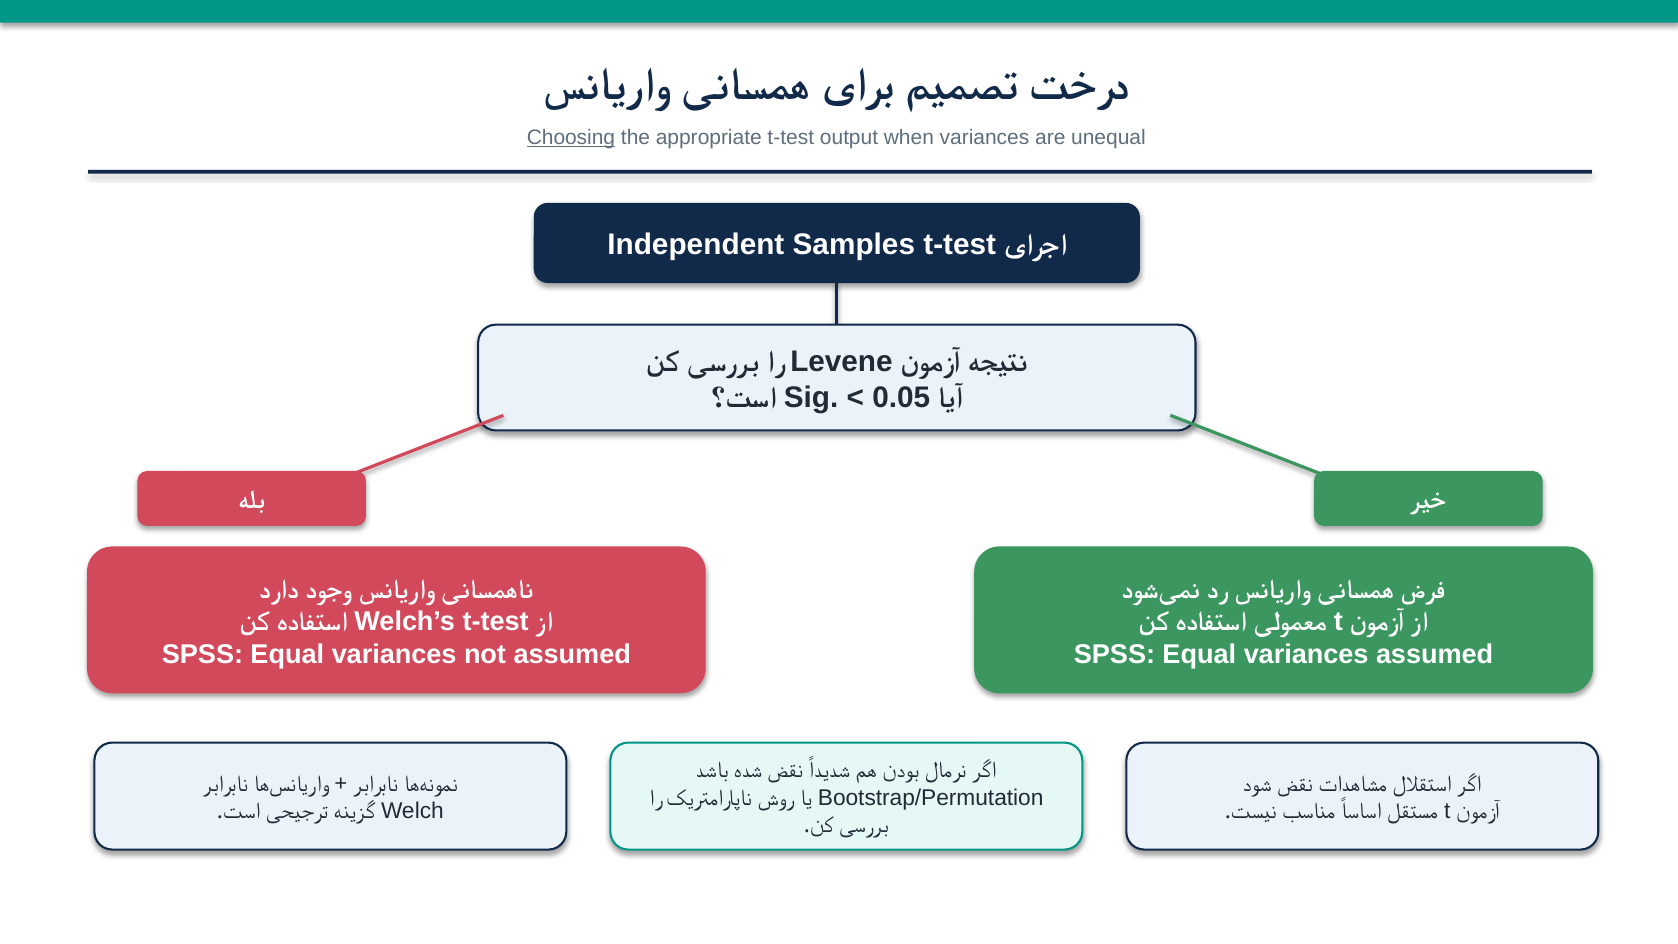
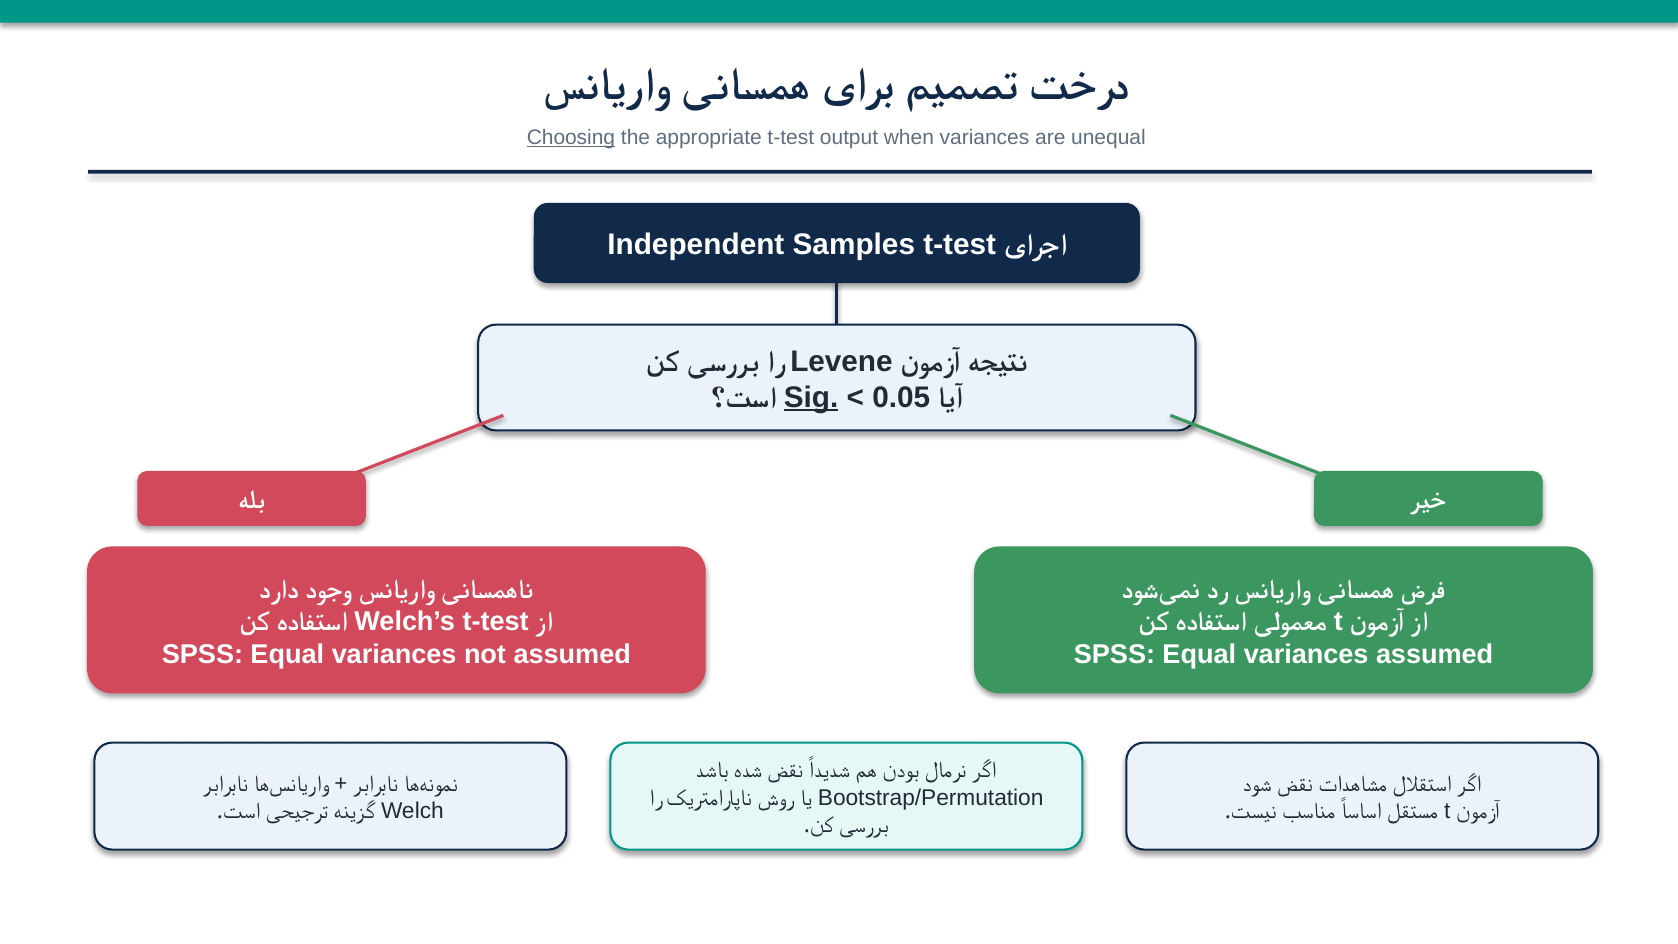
Sig underline: none -> present (811, 397)
